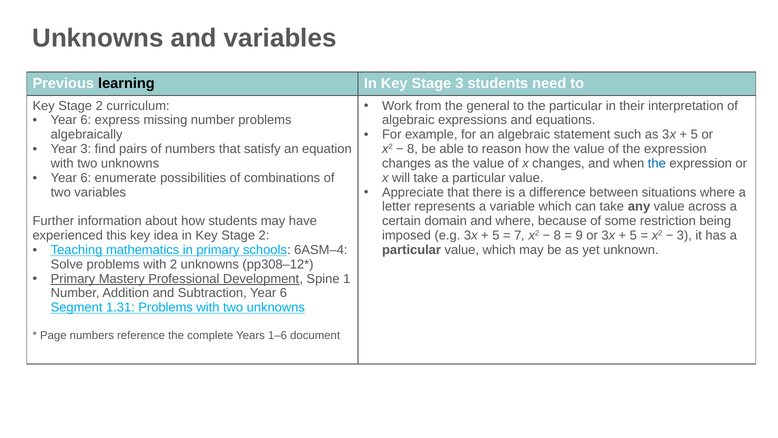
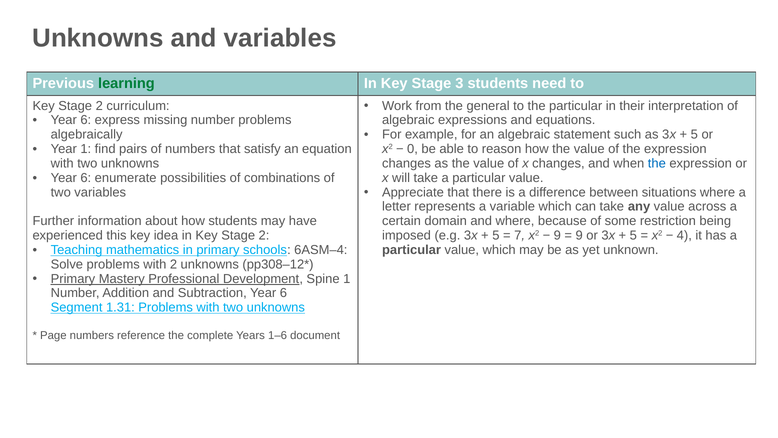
learning colour: black -> green (126, 83)
Year 3: 3 -> 1 (86, 149)
8: 8 -> 0 (412, 149)
8: 8 -> 9 (557, 235)
3: 3 -> 4 (684, 235)
